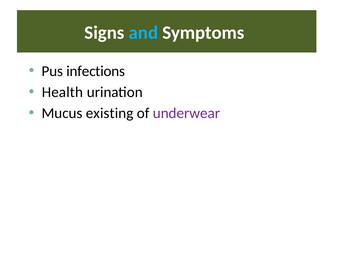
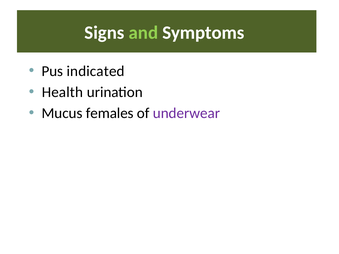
and colour: light blue -> light green (143, 33)
infections: infections -> indicated (96, 71)
existing: existing -> females (110, 113)
